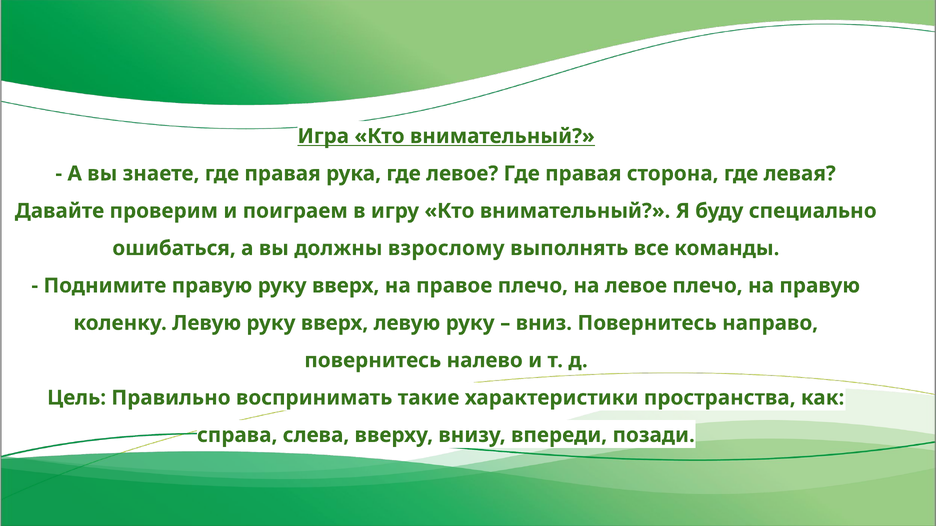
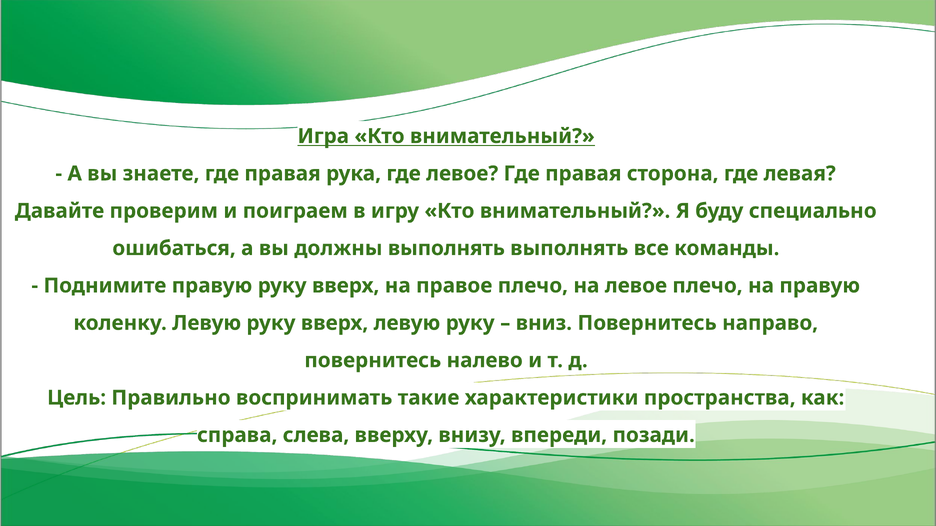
должны взрослому: взрослому -> выполнять (446, 249)
